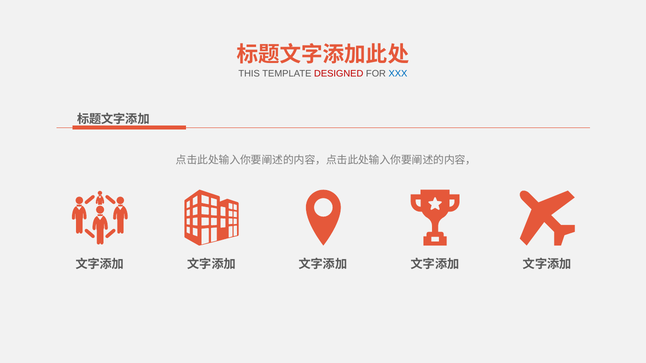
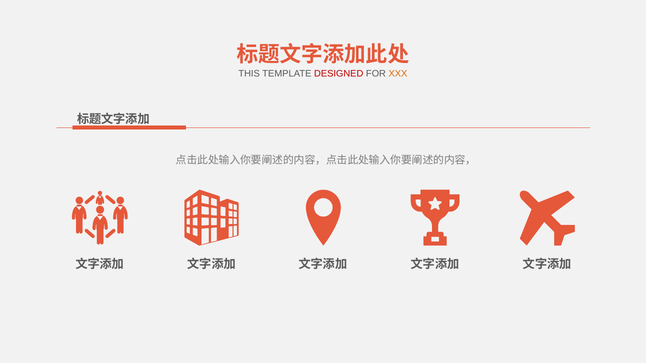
XXX colour: blue -> orange (398, 74)
